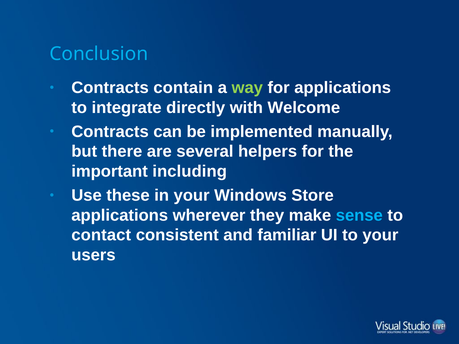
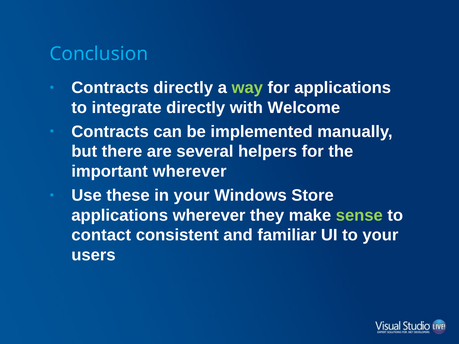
Contracts contain: contain -> directly (183, 88)
important including: including -> wherever (190, 171)
sense colour: light blue -> light green (359, 215)
